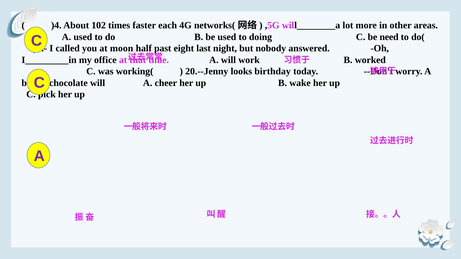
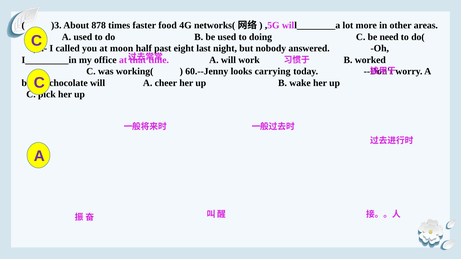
)4: )4 -> )3 (56, 25)
102: 102 -> 878 (99, 25)
each: each -> food (168, 25)
20.--Jenny: 20.--Jenny -> 60.--Jenny (207, 71)
birthday: birthday -> carrying (273, 71)
